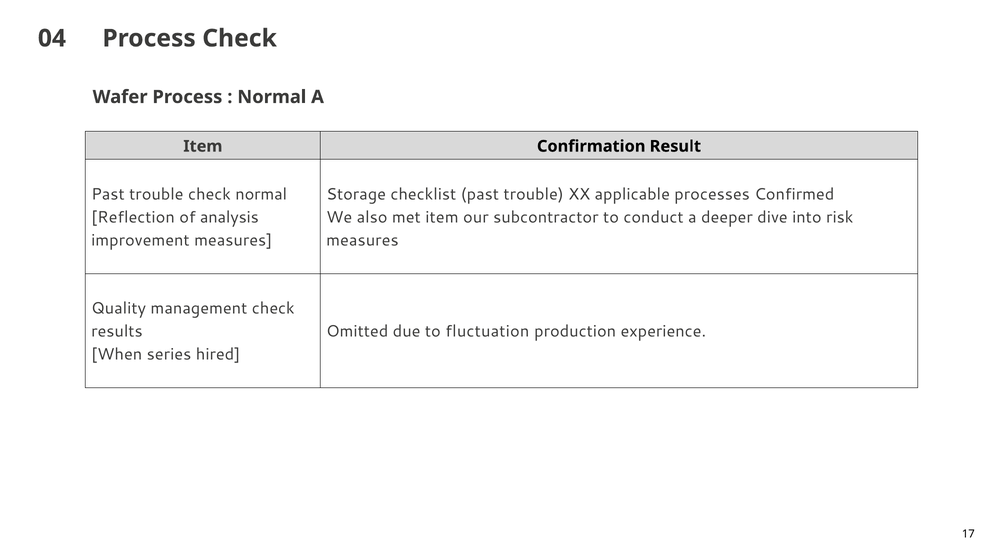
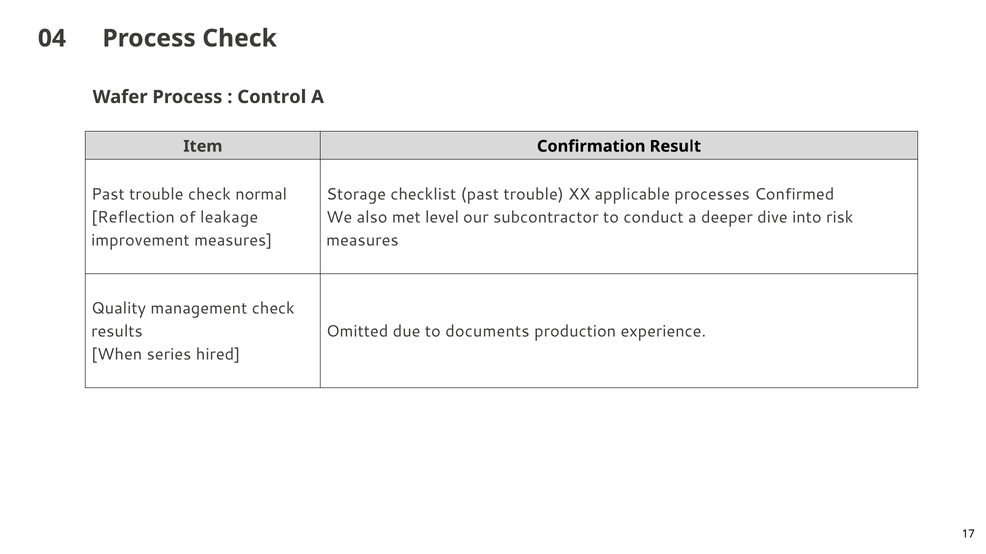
Normal: Normal -> Control (272, 97)
analysis: analysis -> leakage (229, 218)
met item: item -> level (442, 218)
fluctuation: fluctuation -> documents (487, 332)
